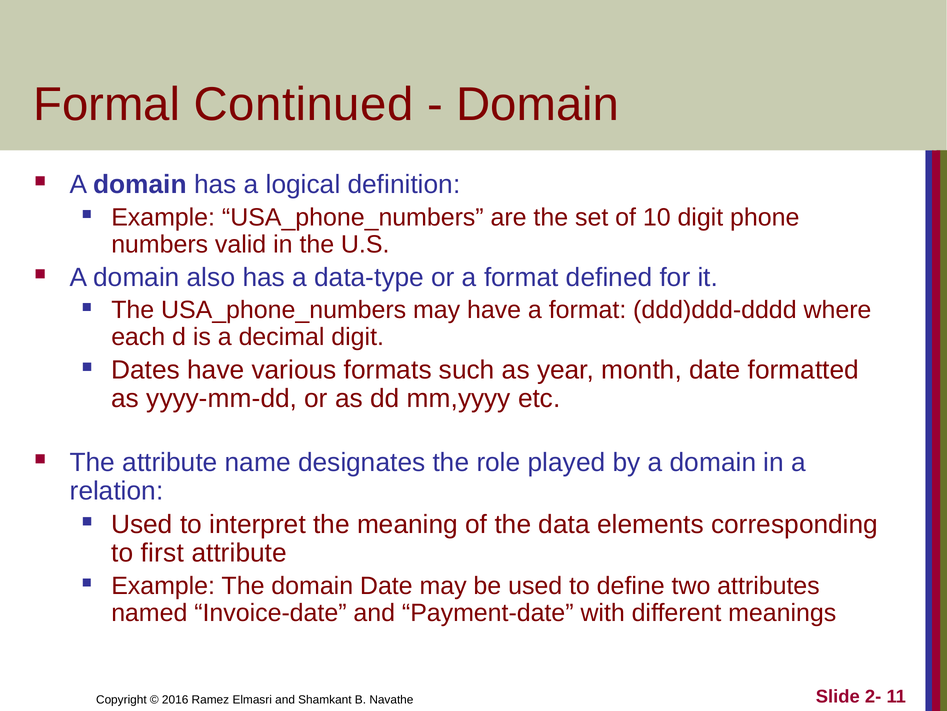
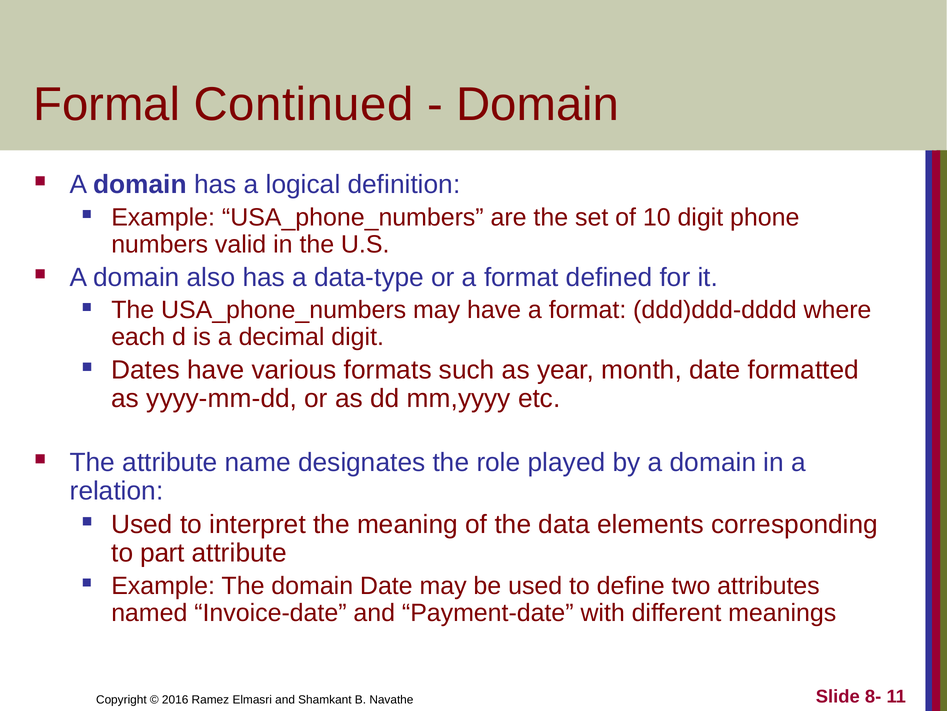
first: first -> part (162, 553)
2-: 2- -> 8- (873, 696)
